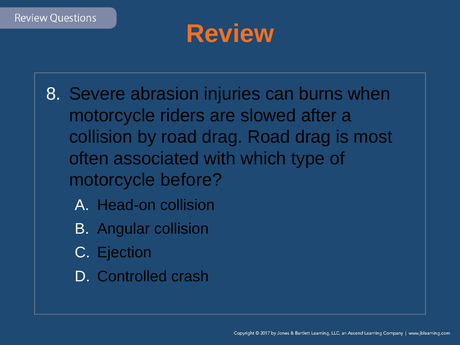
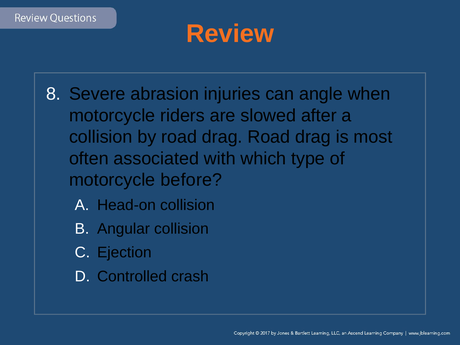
burns: burns -> angle (321, 94)
